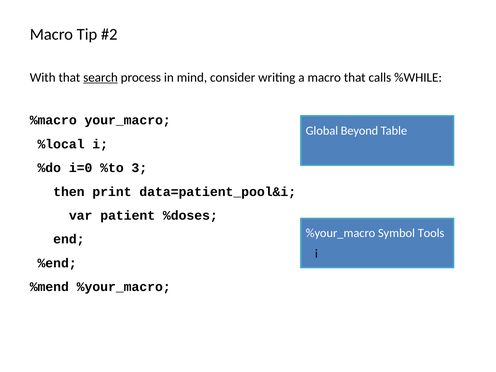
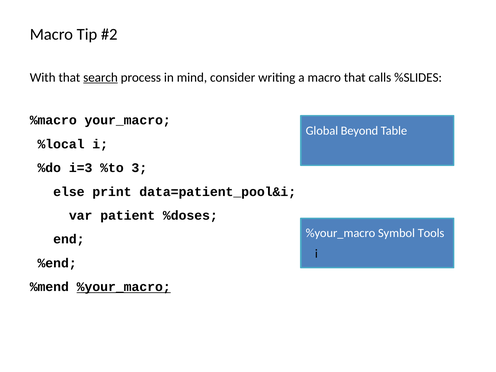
%WHILE: %WHILE -> %SLIDES (418, 77)
i=0: i=0 -> i=3 (81, 168)
then: then -> else (69, 192)
%your_macro underline: none -> present (124, 287)
